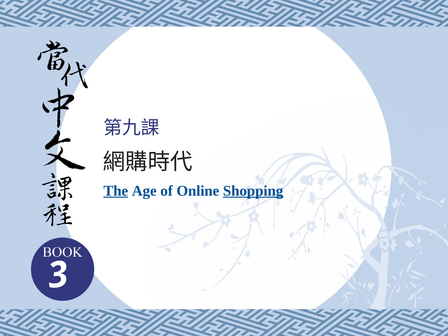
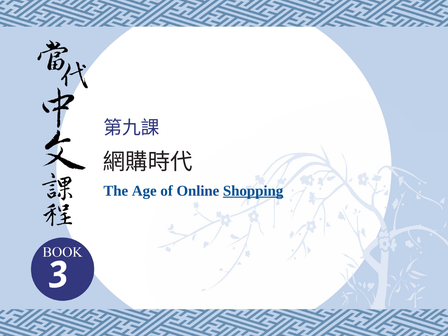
The underline: present -> none (116, 191)
